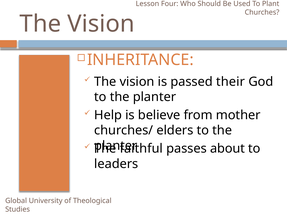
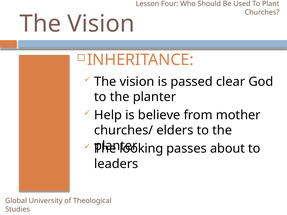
their: their -> clear (231, 82)
faithful: faithful -> looking (141, 149)
